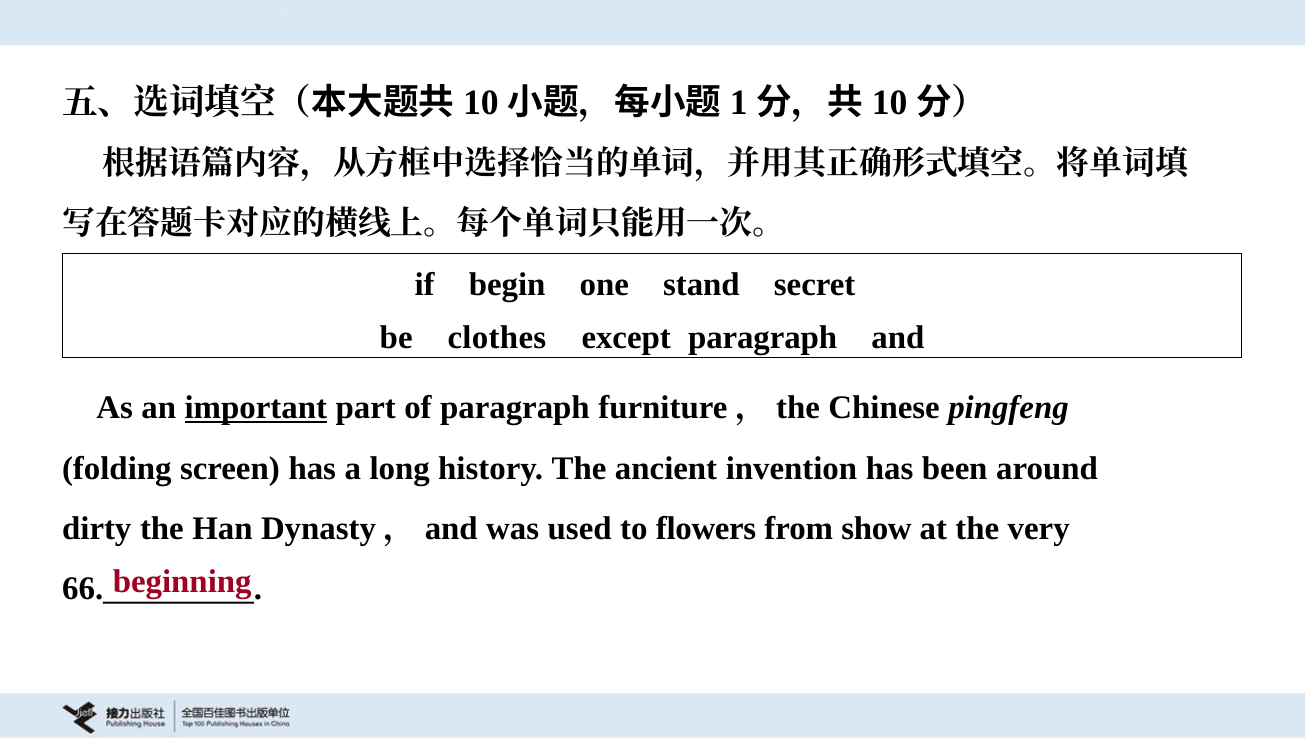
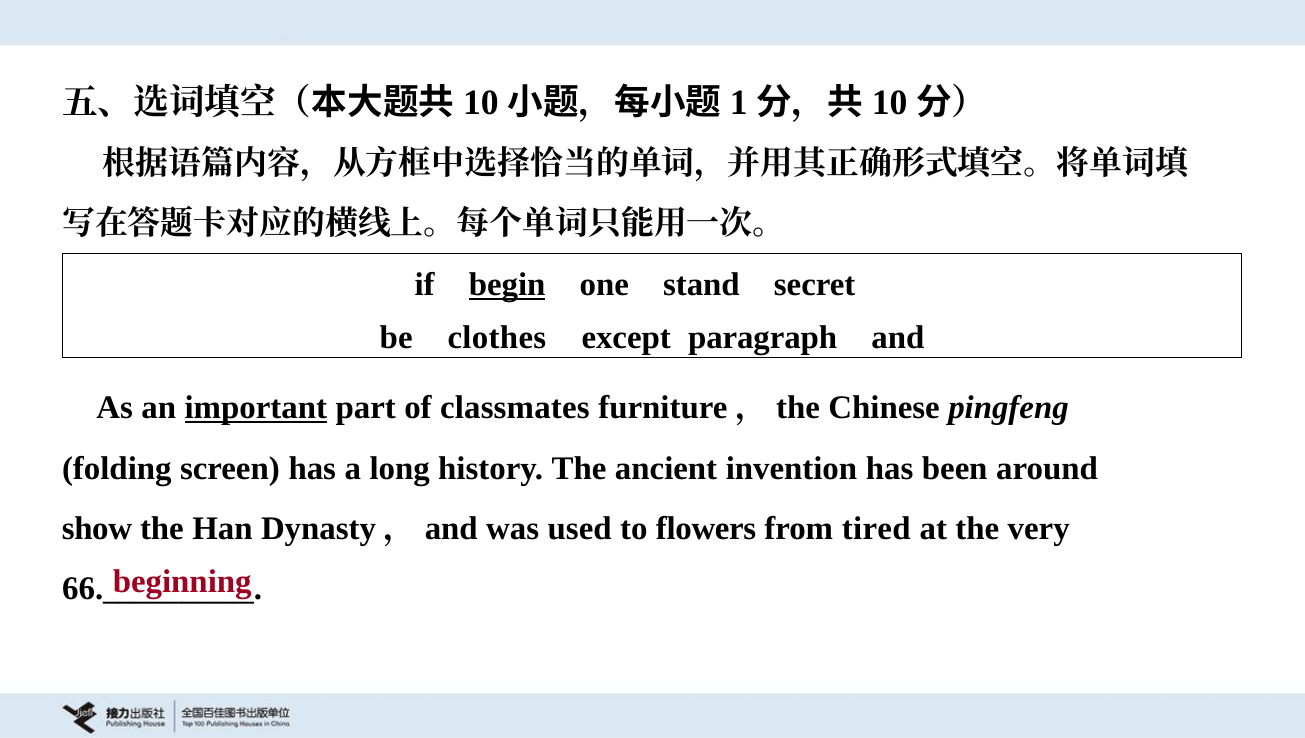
begin underline: none -> present (507, 285)
of paragraph: paragraph -> classmates (515, 408)
dirty: dirty -> show (97, 529)
show: show -> tired (876, 529)
